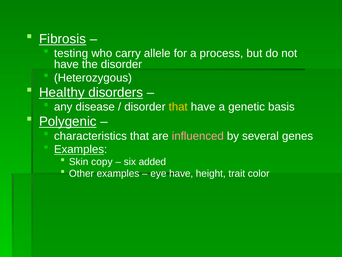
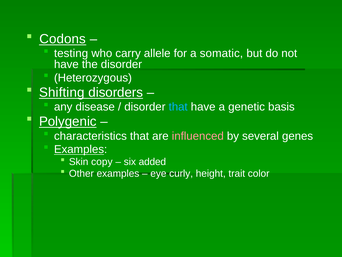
Fibrosis: Fibrosis -> Codons (63, 39)
process: process -> somatic (221, 53)
Healthy: Healthy -> Shifting (62, 92)
that colour: yellow -> light blue (178, 107)
eye have: have -> curly (181, 173)
